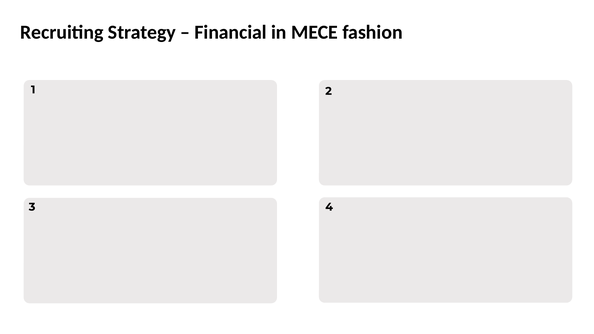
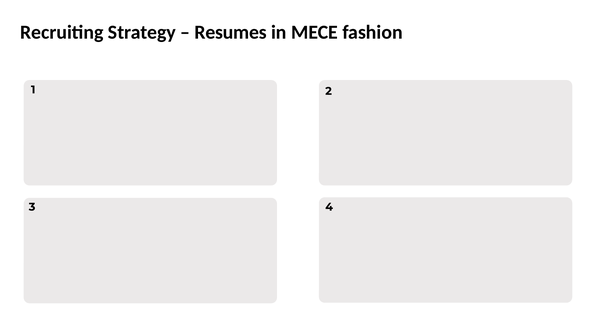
Financial: Financial -> Resumes (231, 32)
